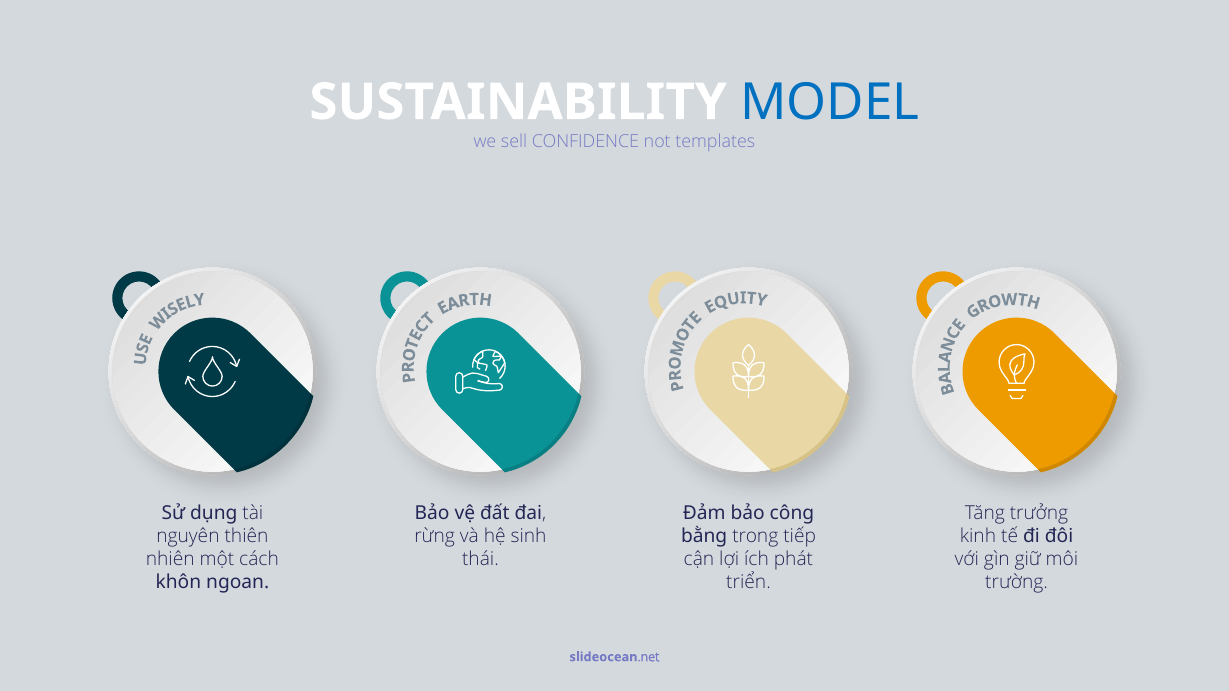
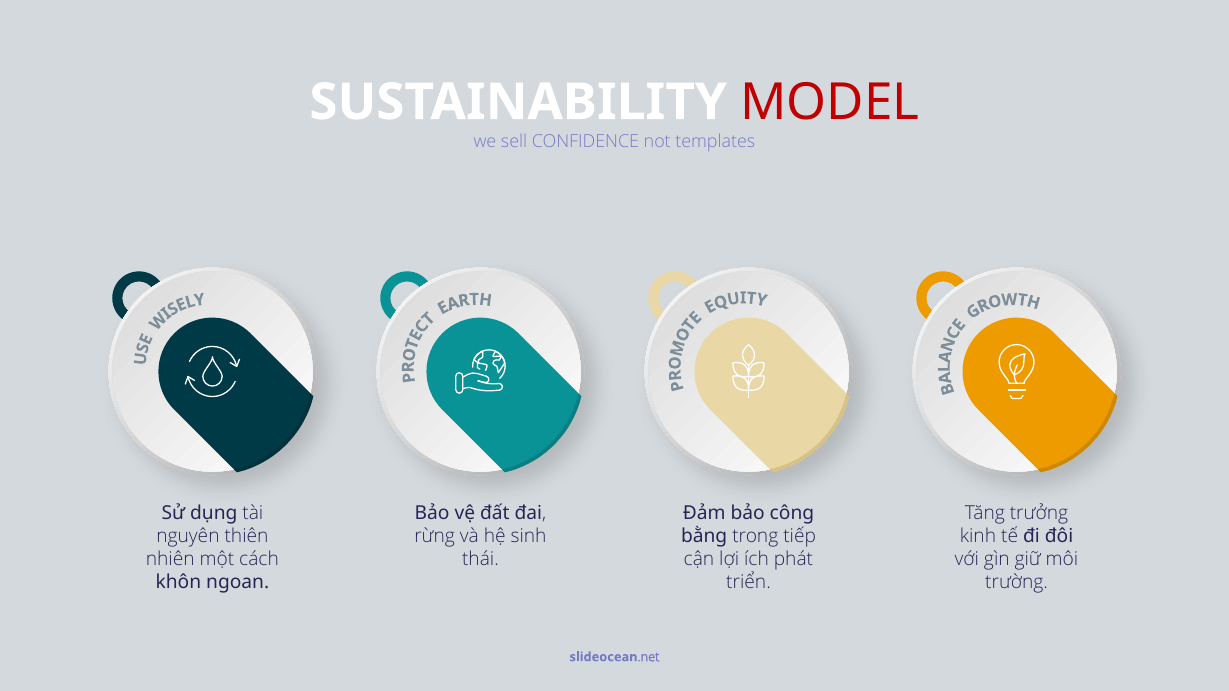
MODEL colour: blue -> red (830, 102)
